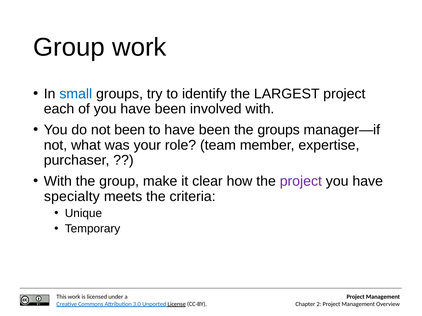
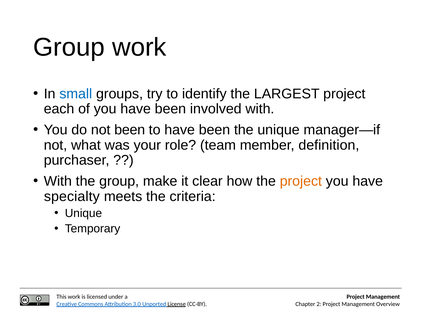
the groups: groups -> unique (279, 130)
expertise: expertise -> definition (329, 145)
project colour: purple -> orange (301, 182)
